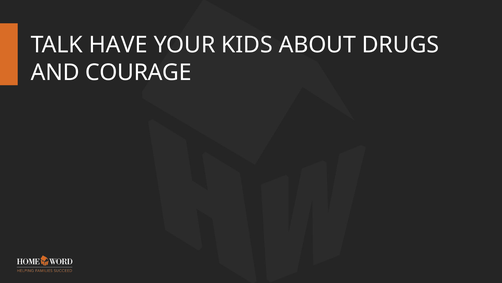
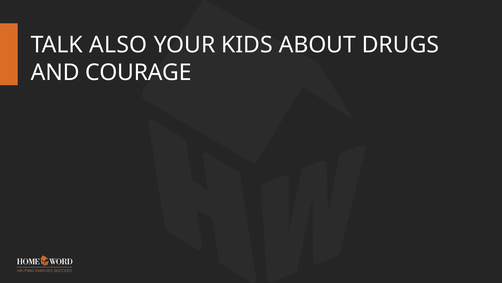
HAVE: HAVE -> ALSO (118, 45)
